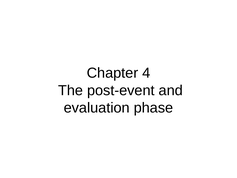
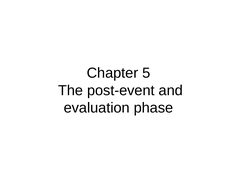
4: 4 -> 5 (146, 73)
